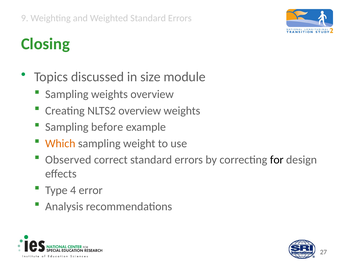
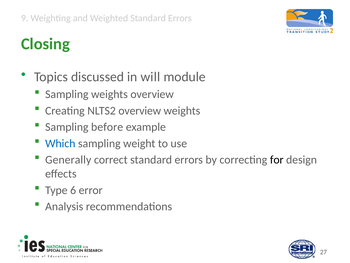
size: size -> will (150, 77)
Which colour: orange -> blue (60, 143)
Observed: Observed -> Generally (68, 159)
4: 4 -> 6 (73, 190)
